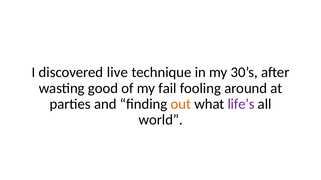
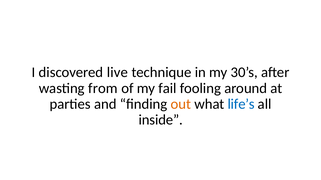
good: good -> from (103, 88)
life’s colour: purple -> blue (241, 104)
world: world -> inside (161, 120)
